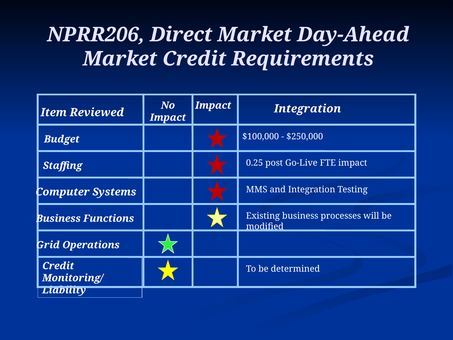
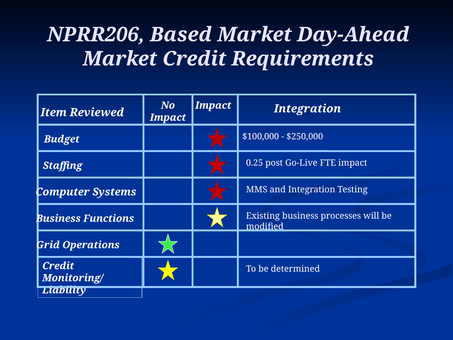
Direct: Direct -> Based (181, 35)
